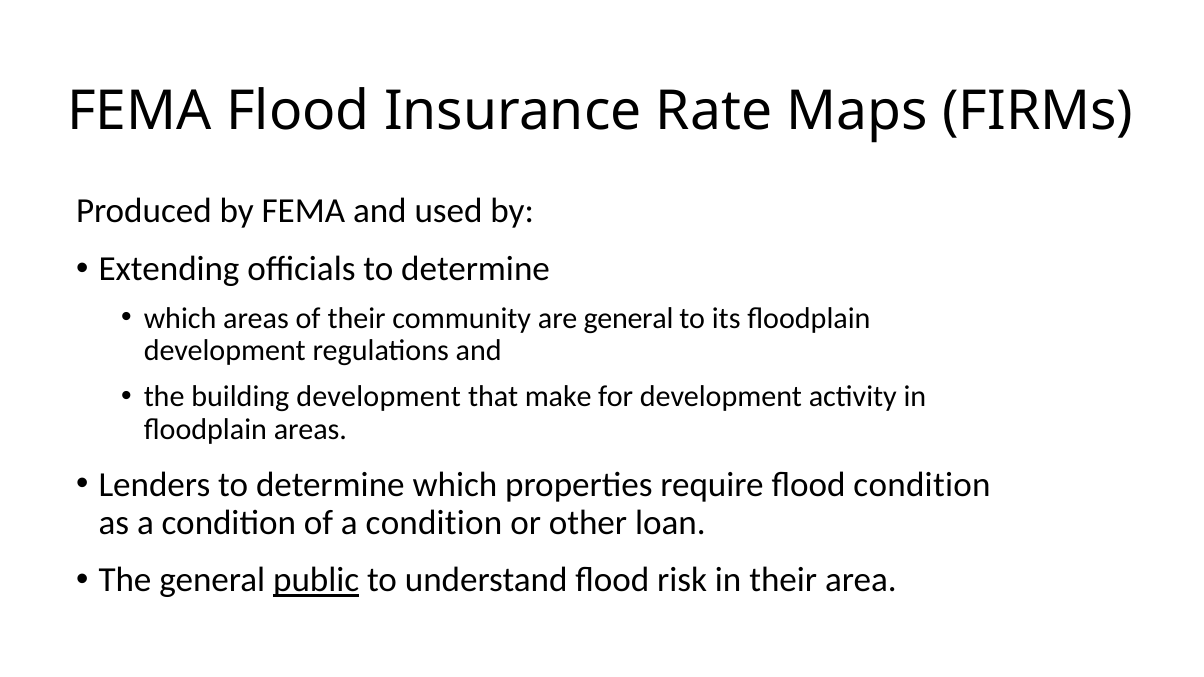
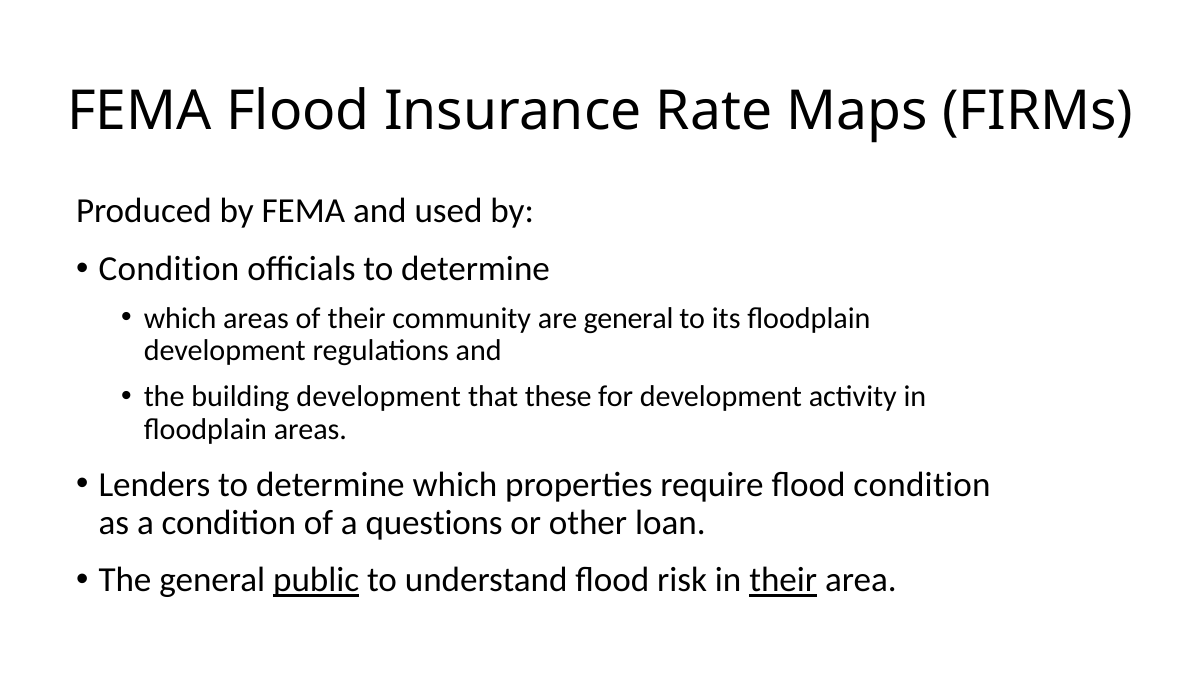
Extending: Extending -> Condition (169, 269)
make: make -> these (558, 397)
of a condition: condition -> questions (434, 523)
their underline: none -> present (783, 581)
